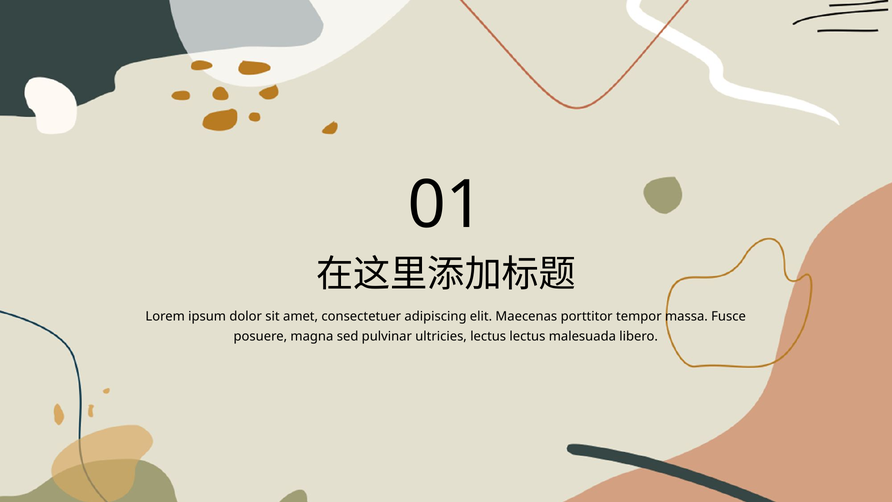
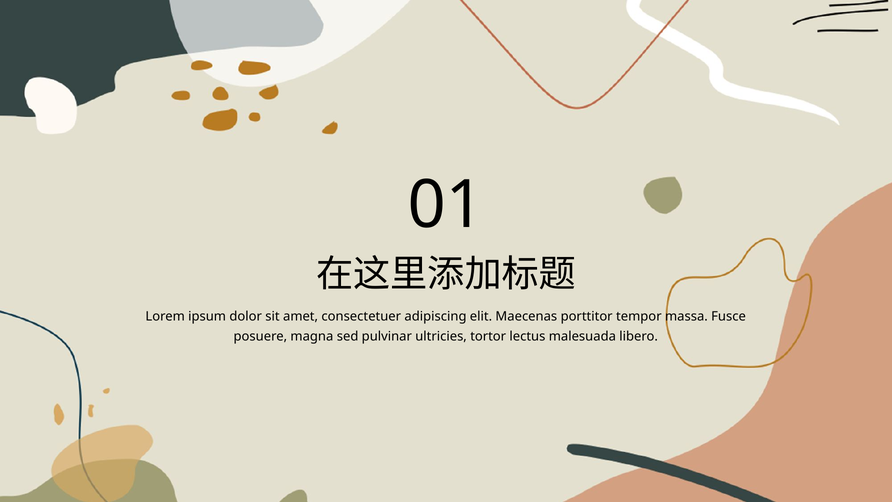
ultricies lectus: lectus -> tortor (488, 336)
